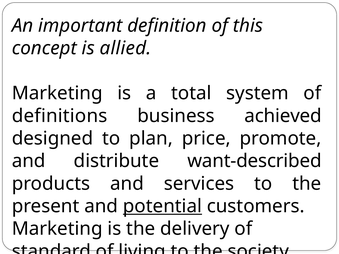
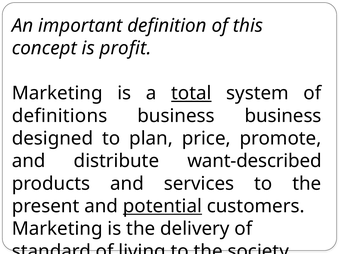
allied: allied -> profit (125, 48)
total underline: none -> present (191, 93)
business achieved: achieved -> business (283, 116)
